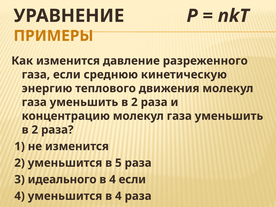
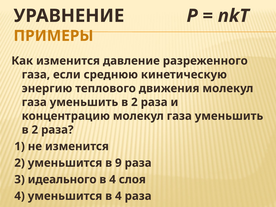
5: 5 -> 9 (118, 163)
4 если: если -> слоя (132, 179)
